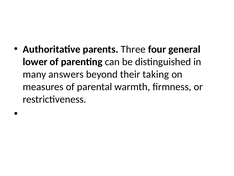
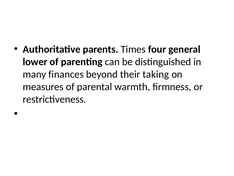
Three: Three -> Times (133, 49)
answers: answers -> finances (66, 74)
